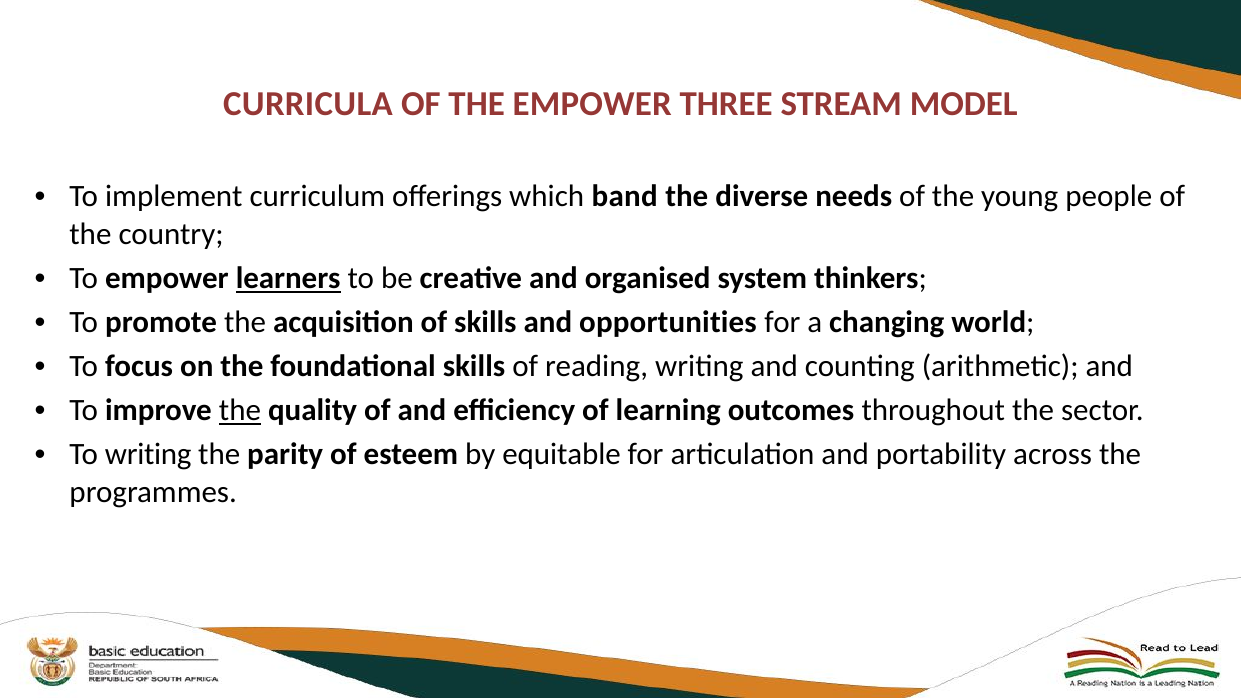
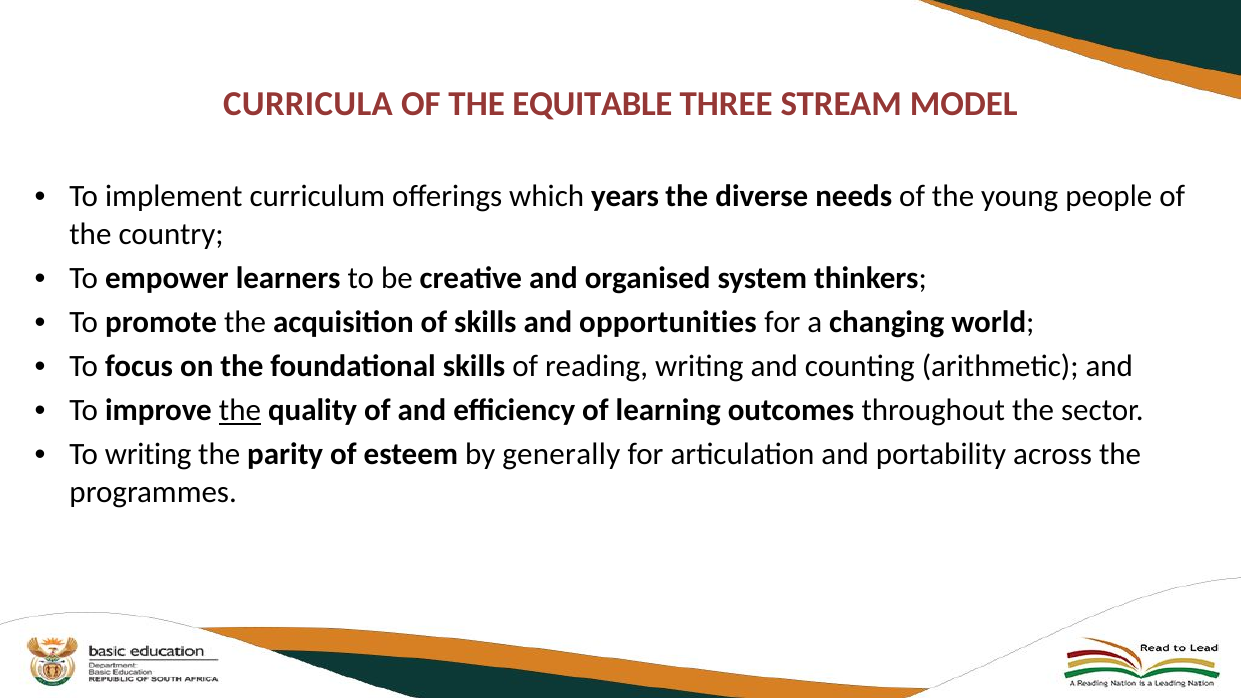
THE EMPOWER: EMPOWER -> EQUITABLE (592, 104)
band: band -> years (625, 196)
learners underline: present -> none (288, 278)
equitable: equitable -> generally (561, 455)
